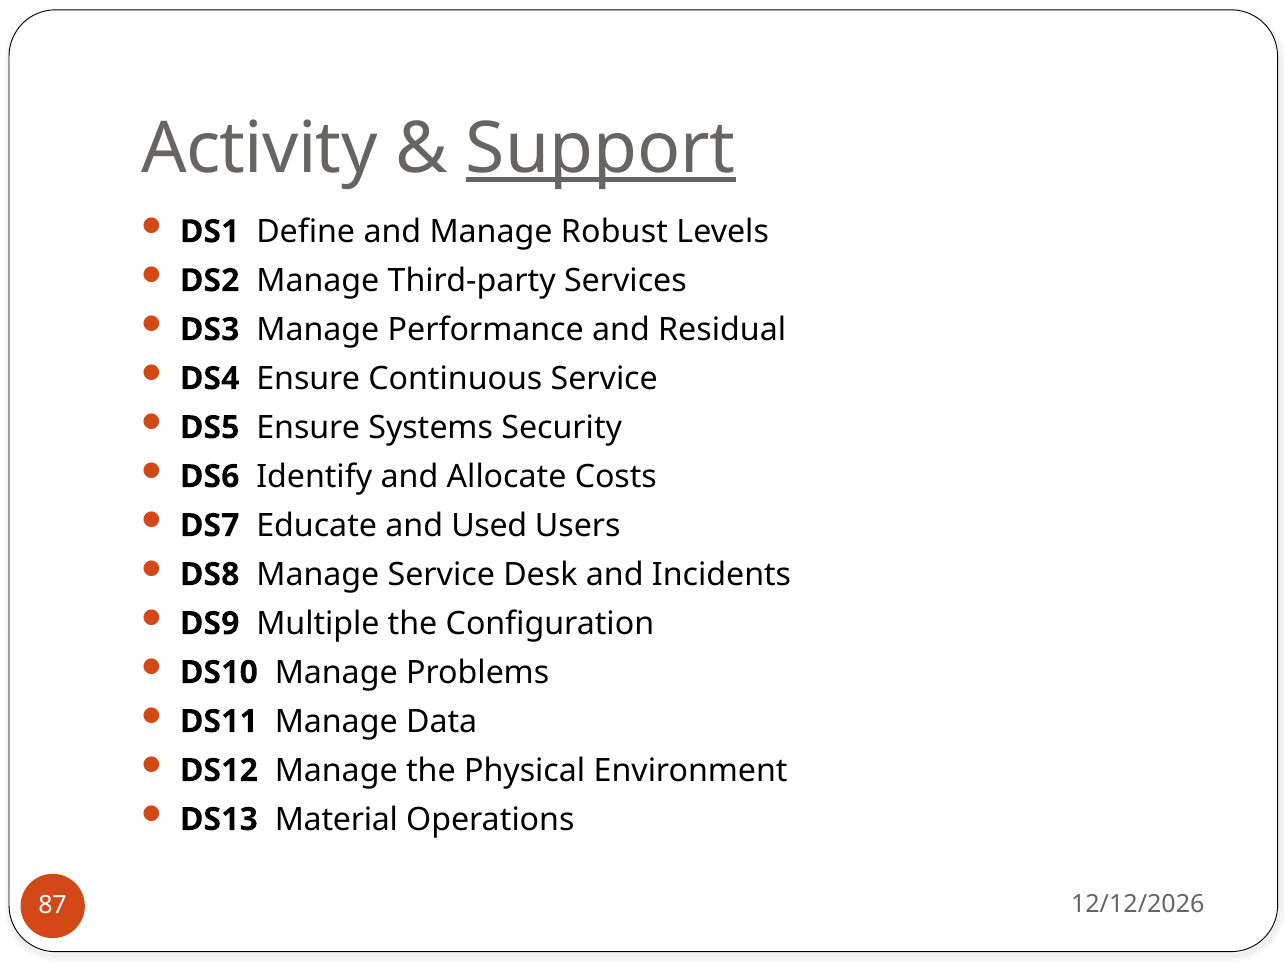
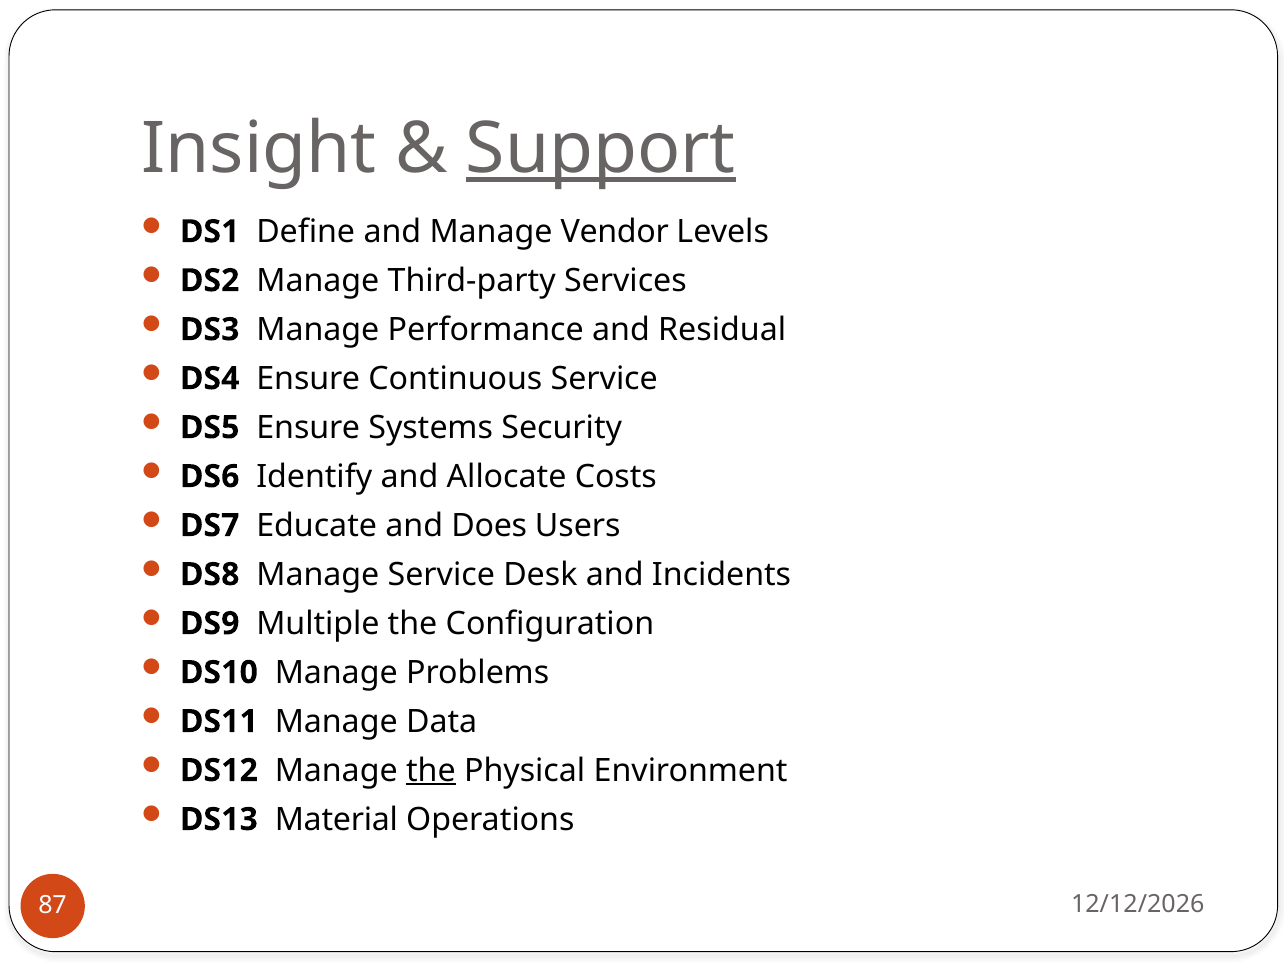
Activity: Activity -> Insight (259, 149)
Robust: Robust -> Vendor (615, 232)
Used: Used -> Does (489, 526)
the underline: none -> present (431, 771)
